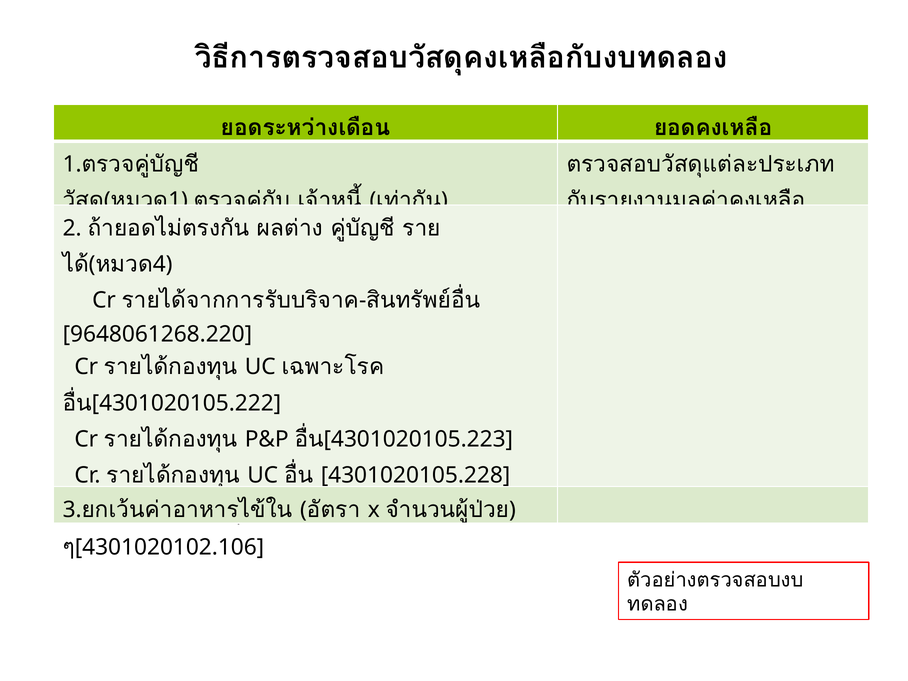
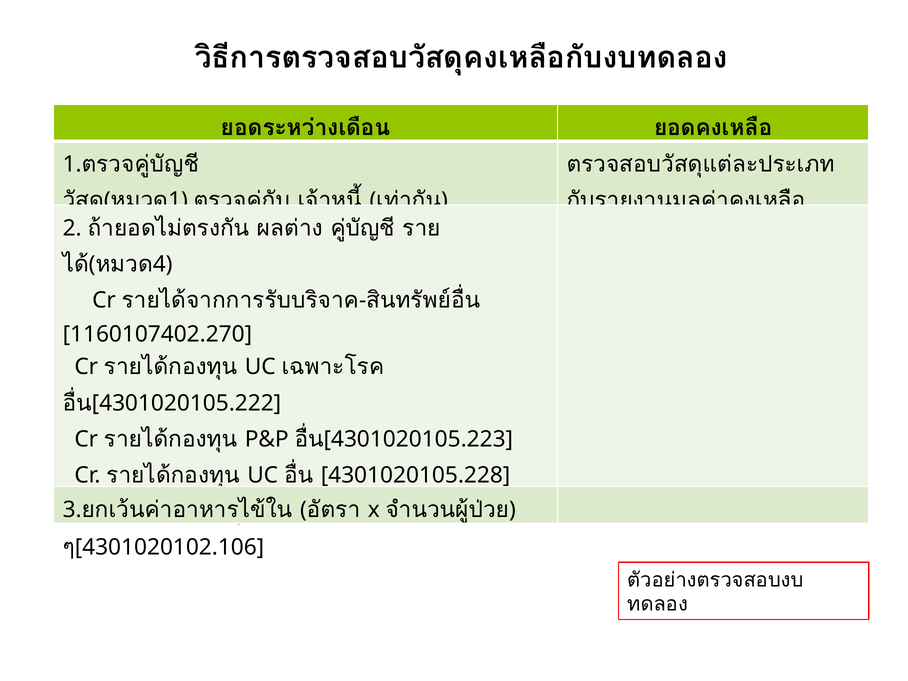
9648061268.220: 9648061268.220 -> 1160107402.270 (157, 334)
